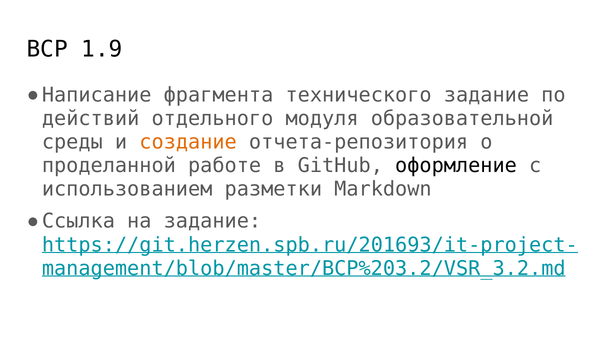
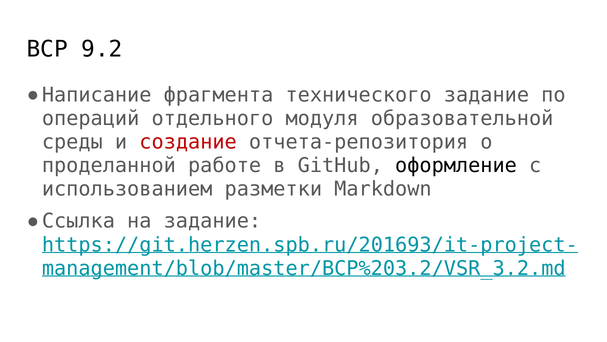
1.9: 1.9 -> 9.2 (102, 49)
действий: действий -> операций (91, 118)
создание colour: orange -> red (188, 142)
